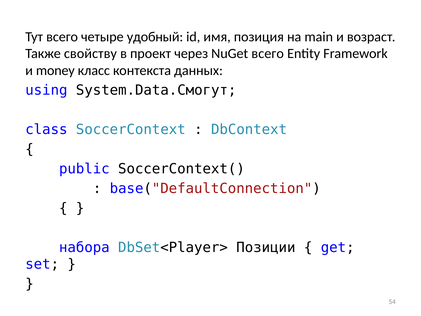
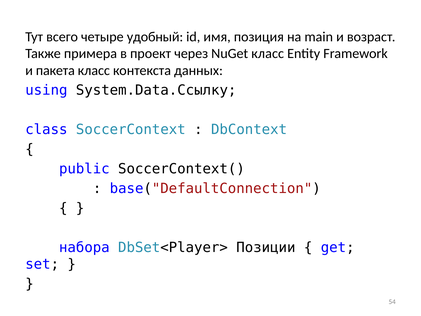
свойству: свойству -> примера (90, 54)
NuGet всего: всего -> класс (268, 54)
money: money -> пакета (55, 70)
System.Data.Смогут: System.Data.Смогут -> System.Data.Ссылку (156, 90)
